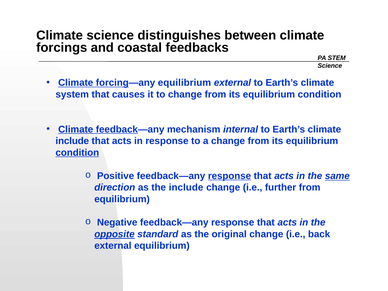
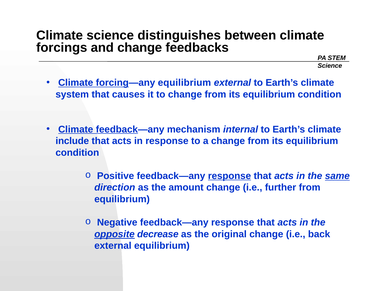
and coastal: coastal -> change (140, 48)
condition underline: present -> none (77, 153)
the include: include -> amount (186, 188)
standard: standard -> decrease (158, 234)
